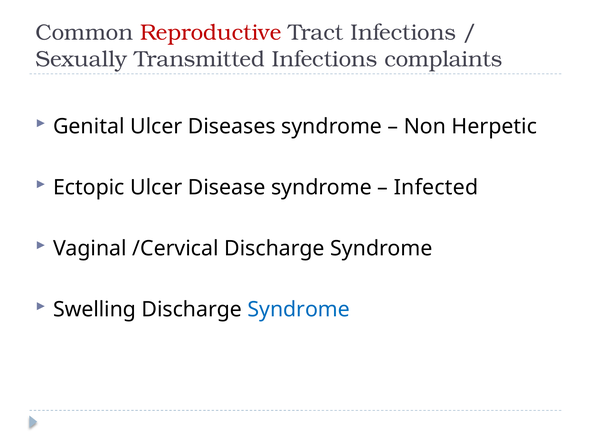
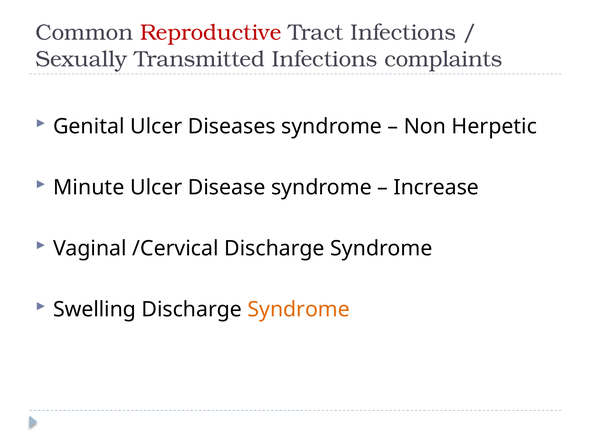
Ectopic: Ectopic -> Minute (89, 188)
Infected: Infected -> Increase (436, 188)
Syndrome colour: blue -> orange (299, 310)
